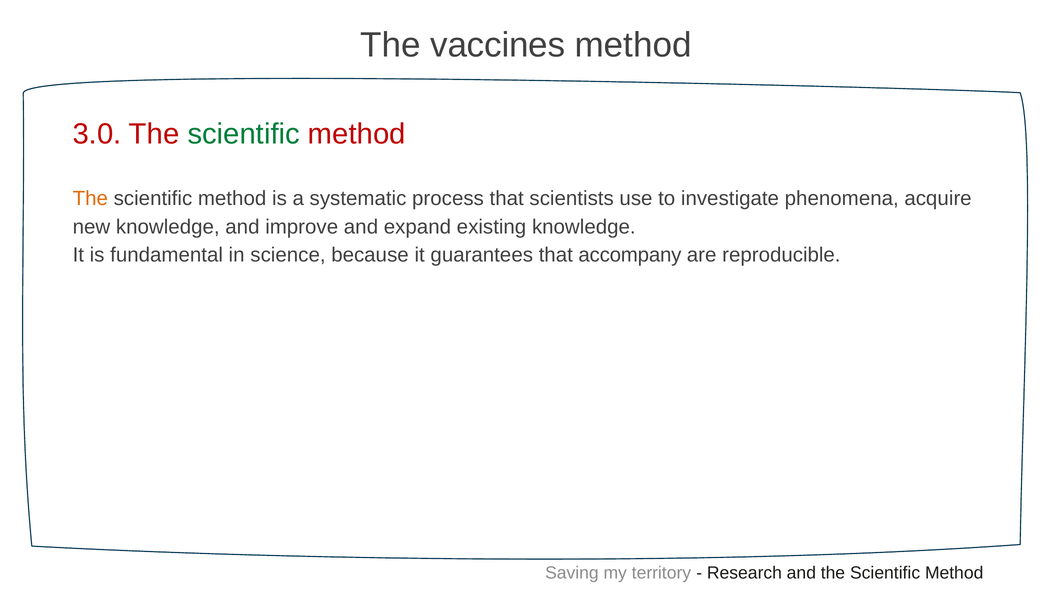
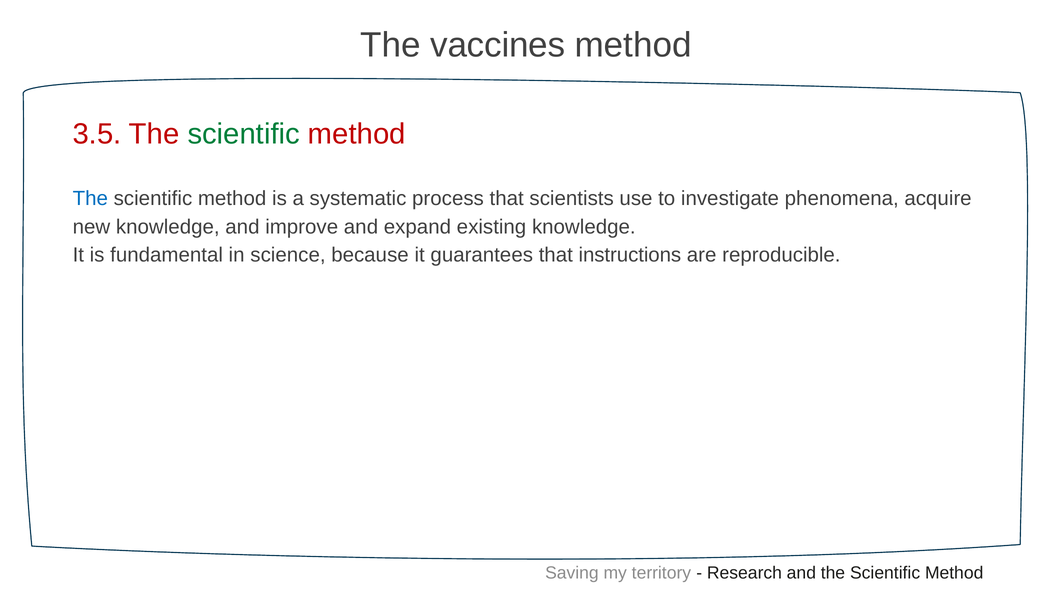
3.0: 3.0 -> 3.5 (97, 134)
The colour: orange -> blue (90, 198)
accompany: accompany -> instructions (630, 255)
